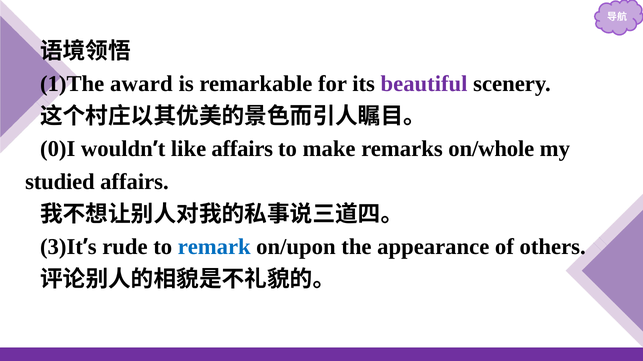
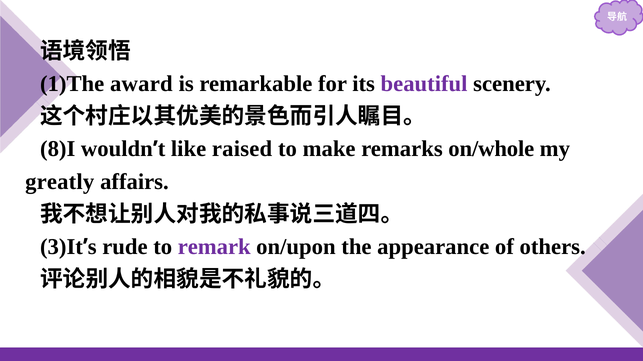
0)I: 0)I -> 8)I (58, 149)
like affairs: affairs -> raised (242, 149)
studied: studied -> greatly (60, 182)
remark colour: blue -> purple (214, 247)
